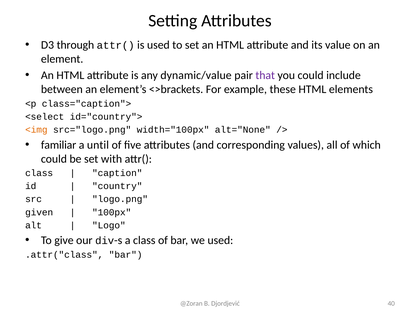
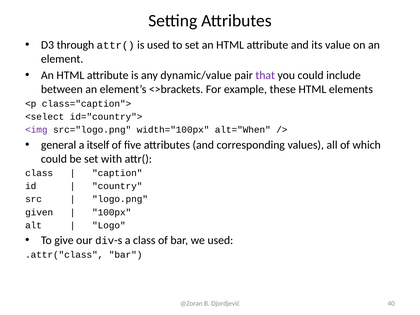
<img colour: orange -> purple (36, 130)
alt="None: alt="None -> alt="When (243, 130)
familiar: familiar -> general (59, 145)
until: until -> itself (98, 145)
